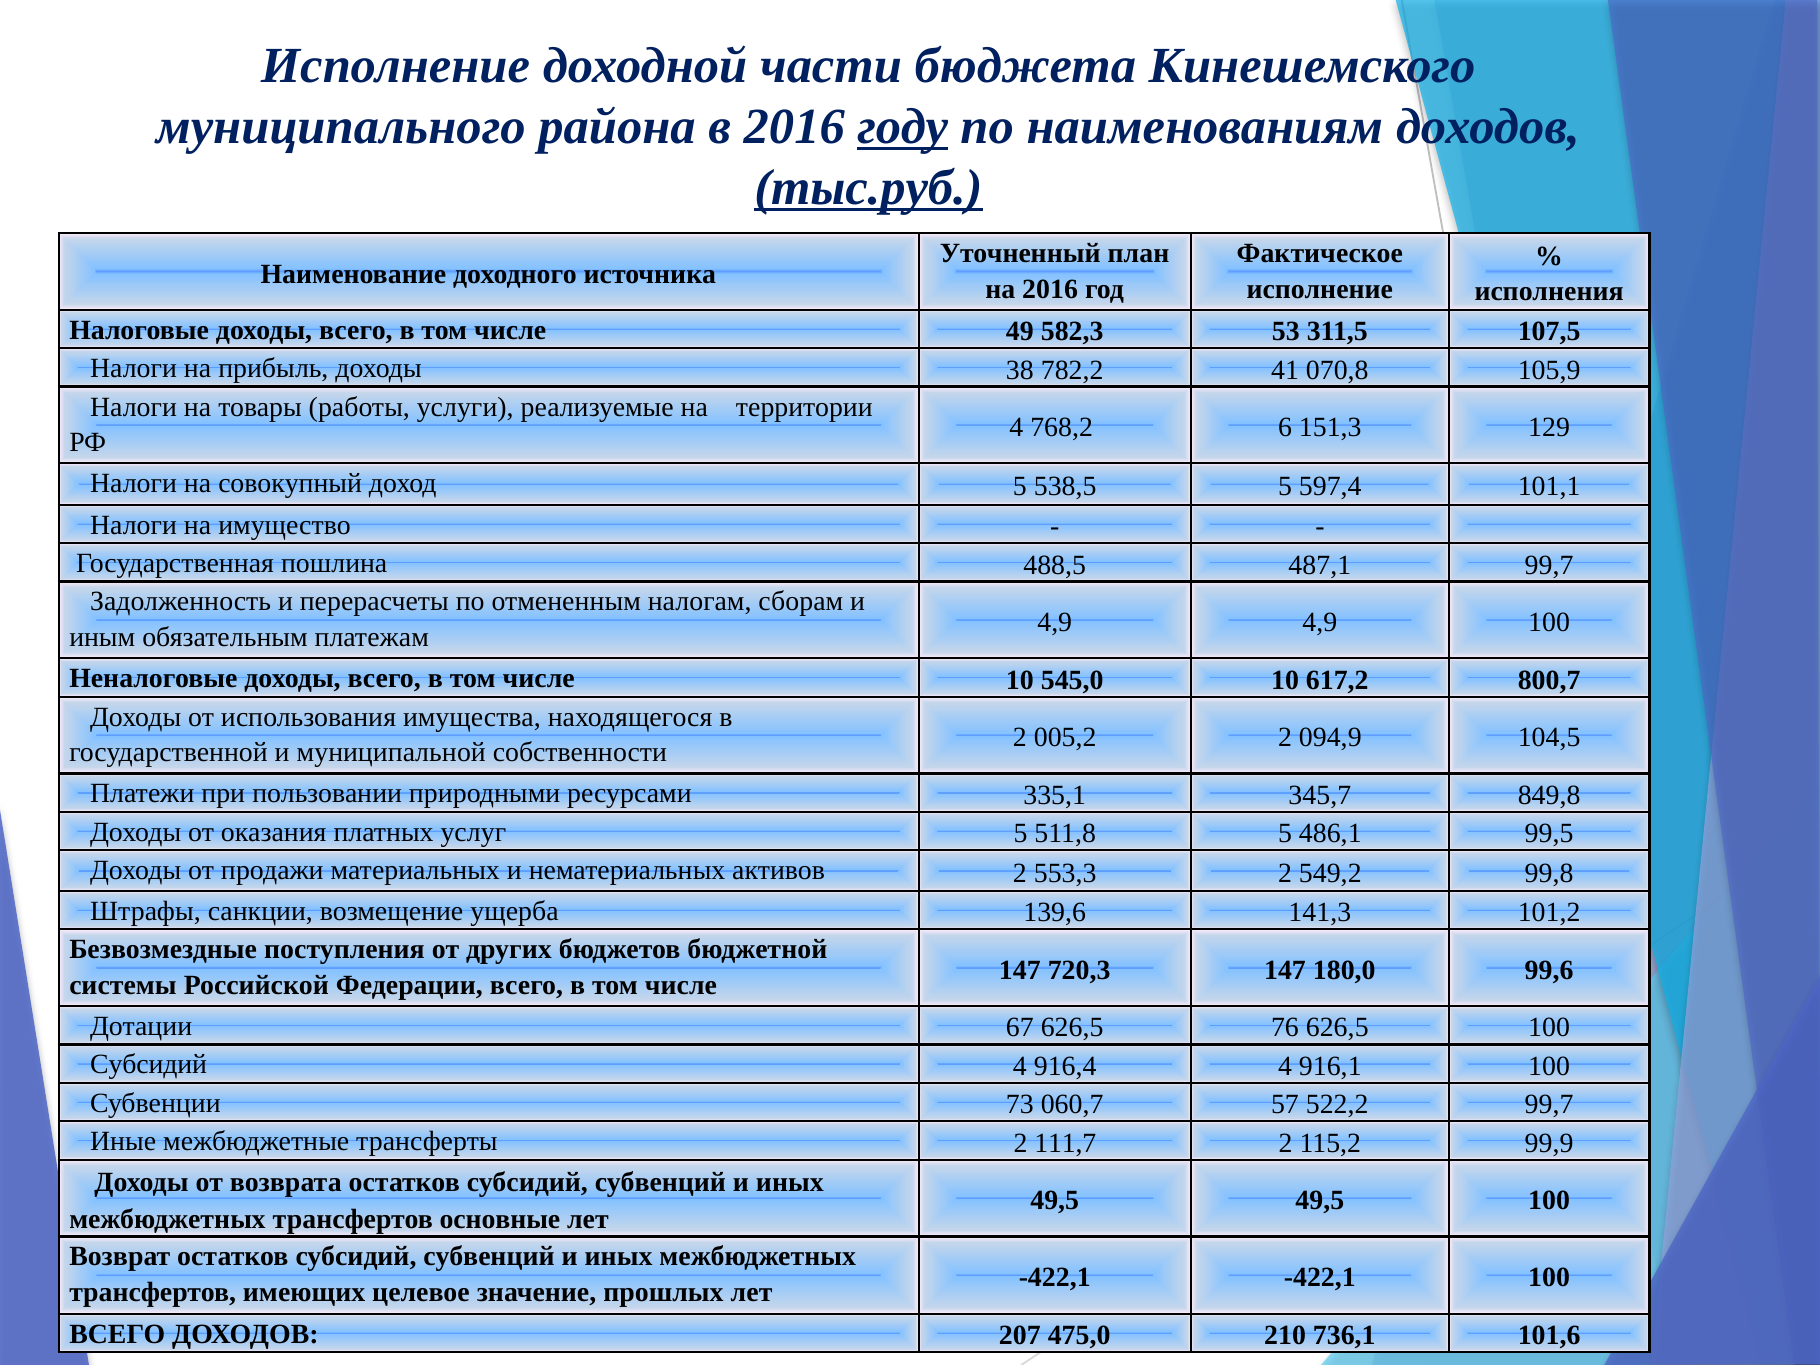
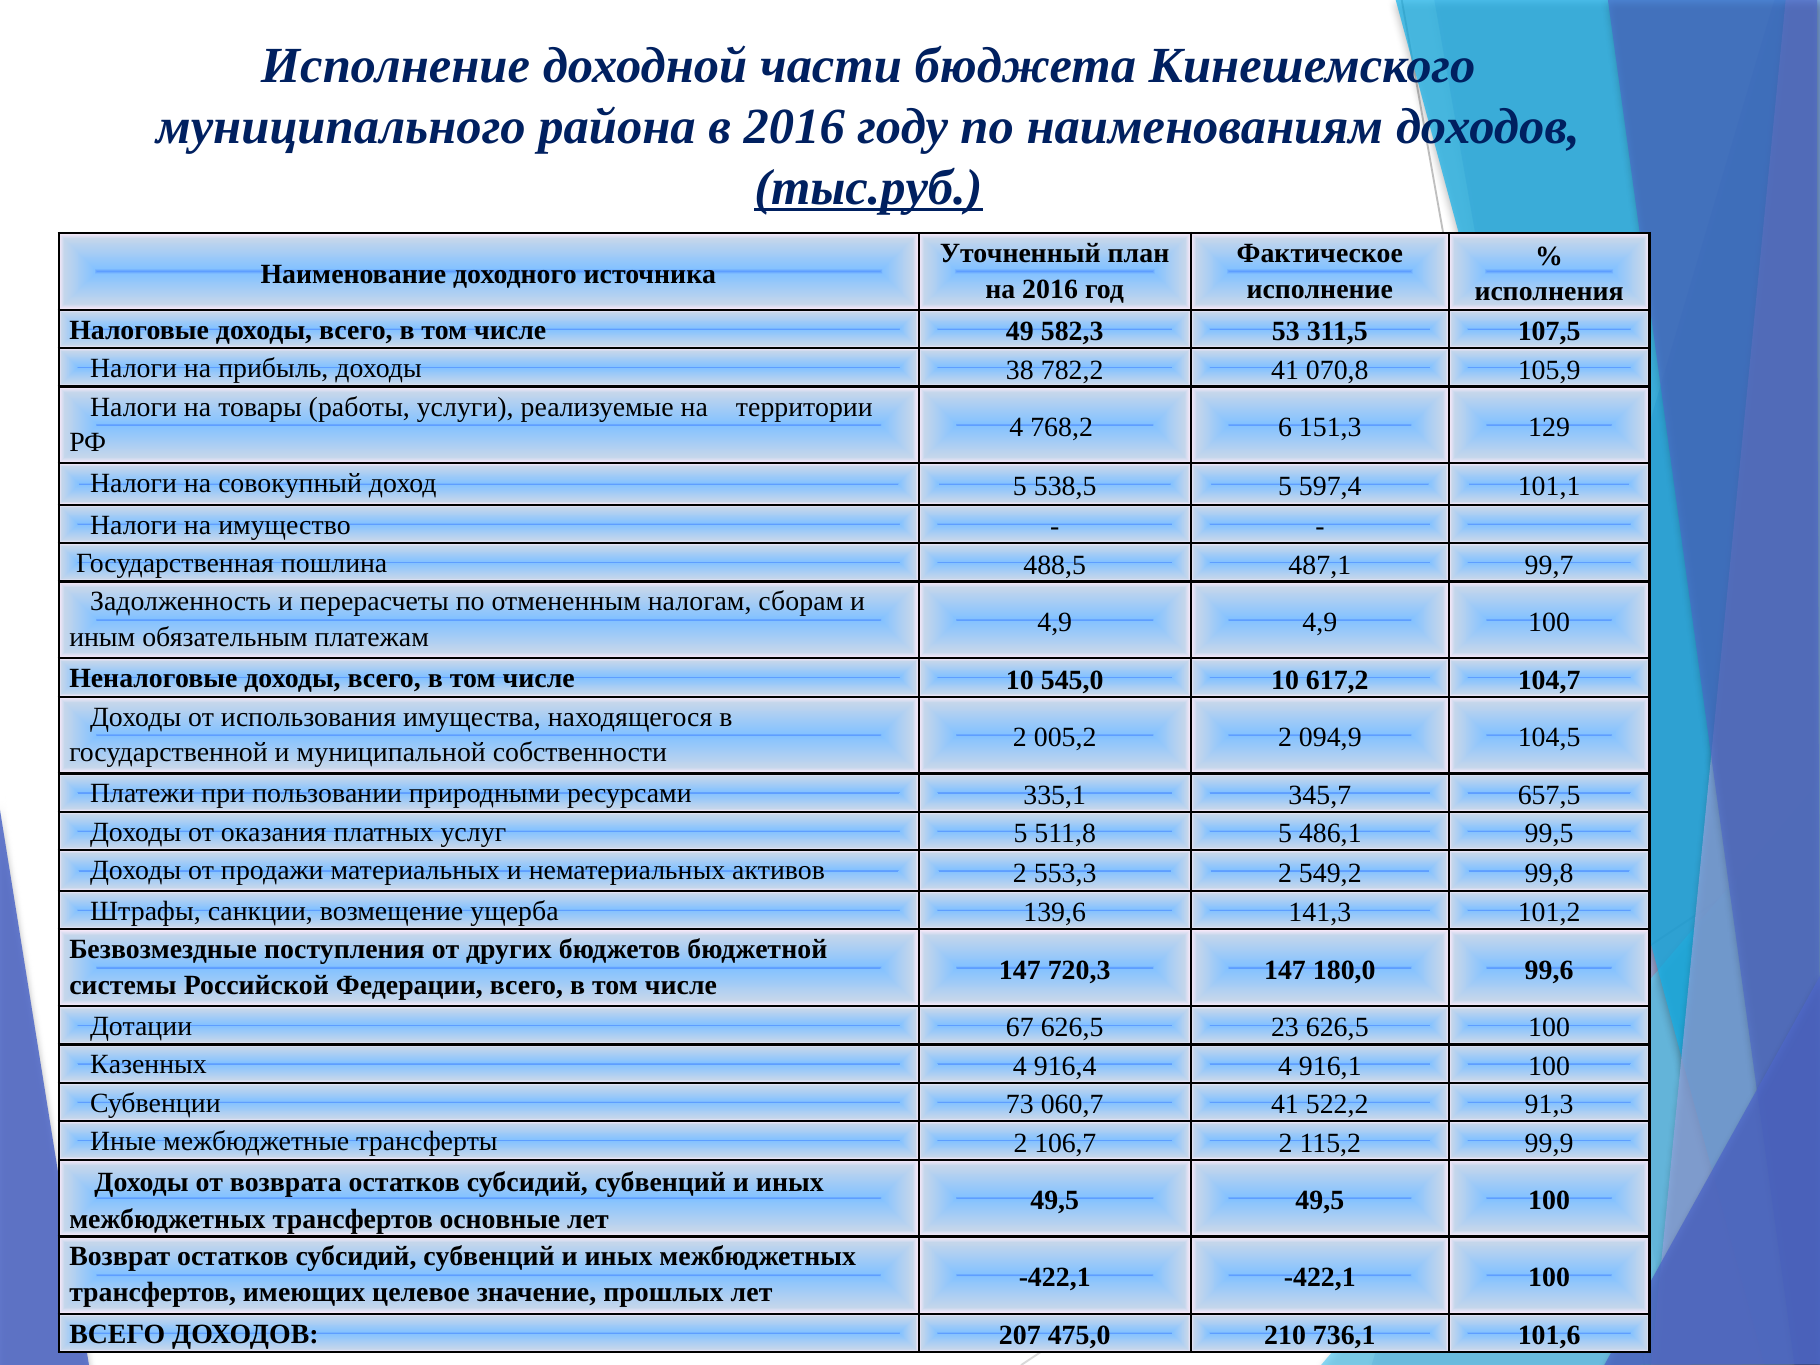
году underline: present -> none (903, 127)
800,7: 800,7 -> 104,7 (1549, 680)
849,8: 849,8 -> 657,5 (1549, 795)
76: 76 -> 23 (1285, 1028)
Субсидий: Субсидий -> Казенных (149, 1065)
060,7 57: 57 -> 41 (1285, 1105)
522,2 99,7: 99,7 -> 91,3 (1549, 1105)
111,7: 111,7 -> 106,7 (1065, 1143)
